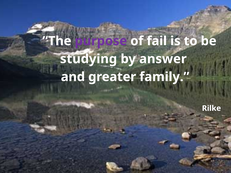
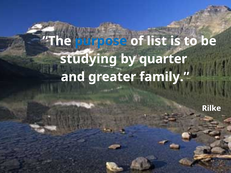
purpose colour: purple -> blue (101, 41)
fail: fail -> list (157, 41)
answer: answer -> quarter (163, 59)
